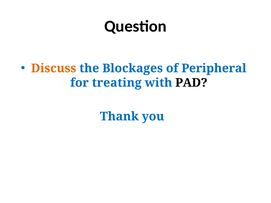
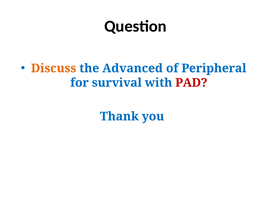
Blockages: Blockages -> Advanced (133, 68)
treating: treating -> survival (117, 83)
PAD colour: black -> red (191, 83)
